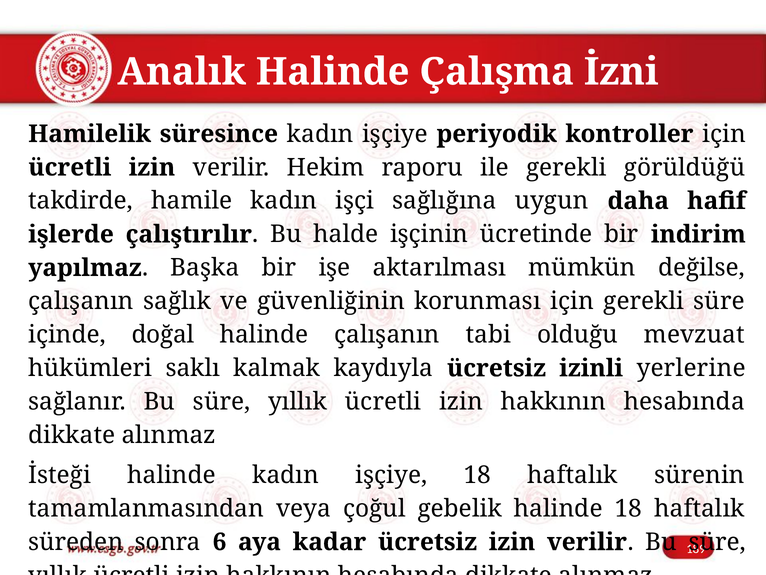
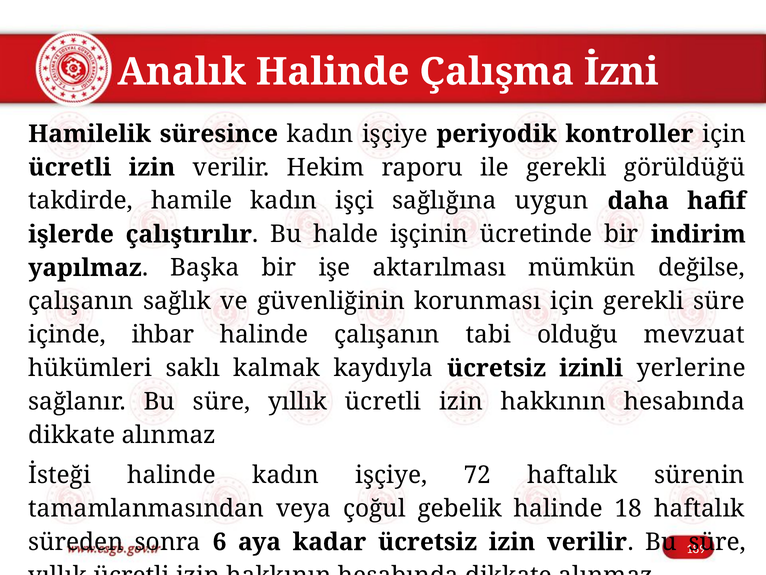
doğal: doğal -> ihbar (163, 335)
işçiye 18: 18 -> 72 (477, 475)
